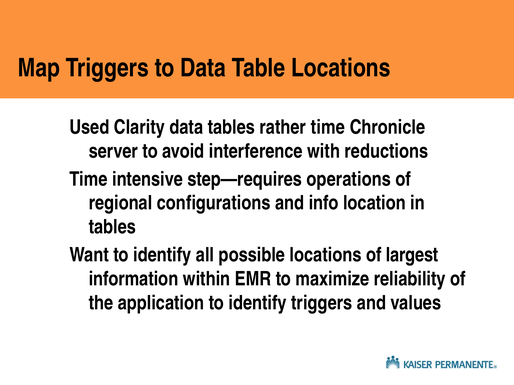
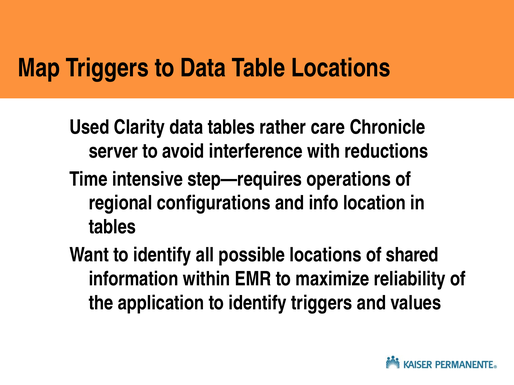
rather time: time -> care (328, 127)
largest: largest -> shared (412, 255)
